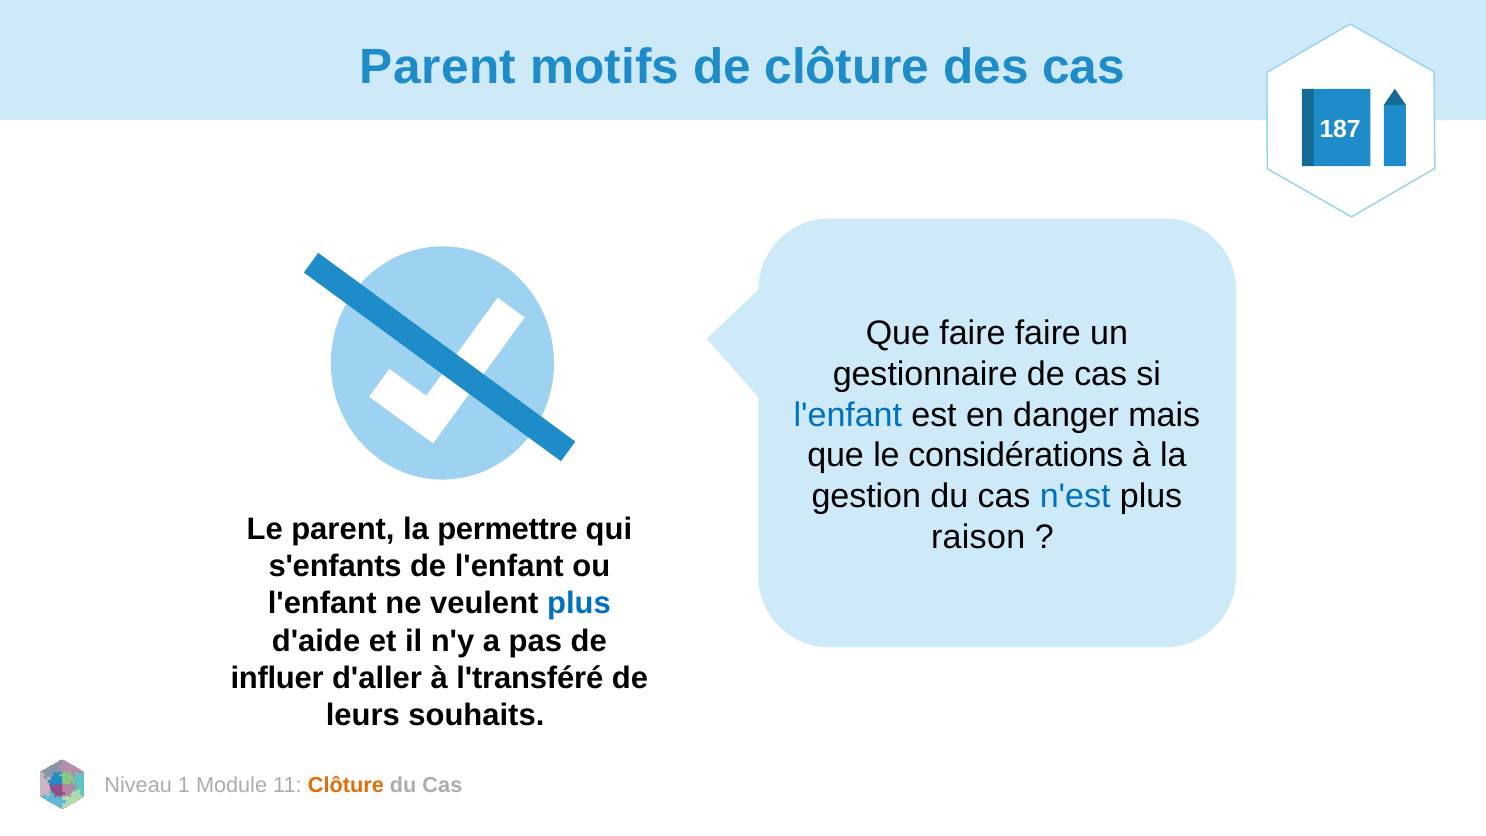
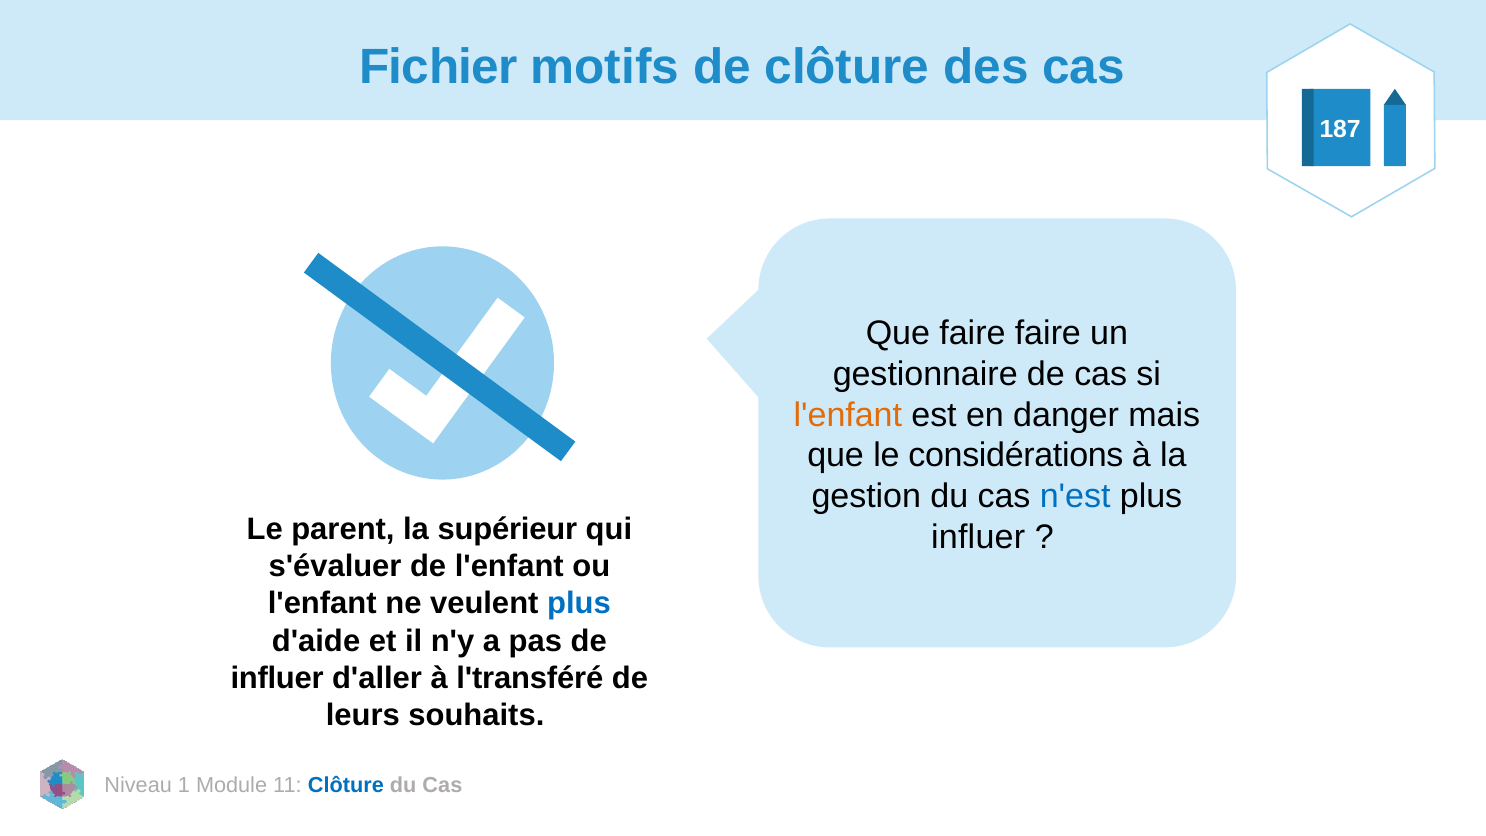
Parent: Parent -> Fichier (439, 67)
l'enfant colour: blue -> orange (848, 415)
permettre: permettre -> supérieur (507, 529)
raison: raison -> influer (978, 537)
s'enfants: s'enfants -> s'évaluer (335, 567)
Clôture colour: orange -> blue (346, 785)
